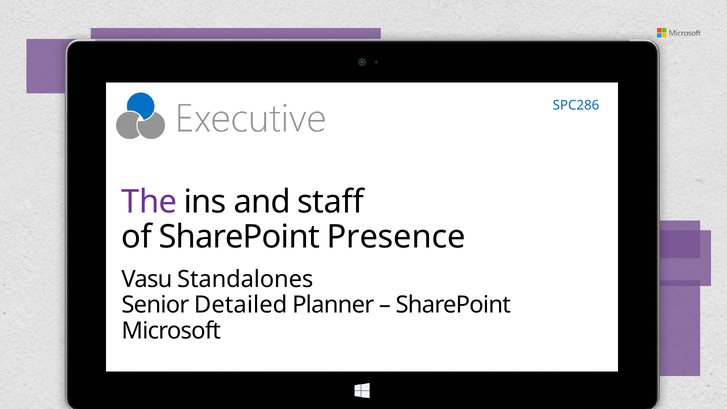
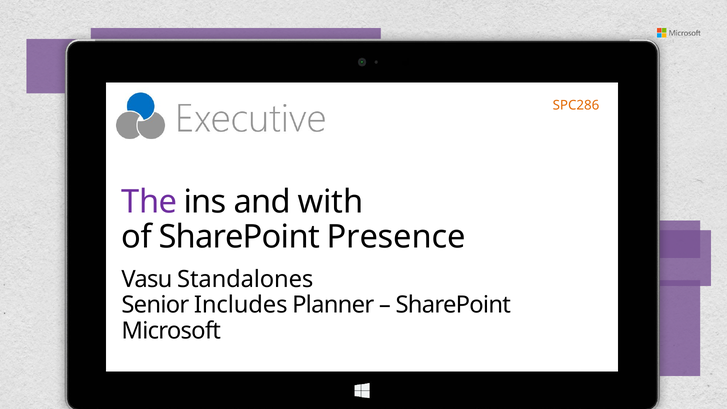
SPC286 colour: blue -> orange (576, 105)
staff: staff -> with (331, 202)
Detailed: Detailed -> Includes (241, 305)
